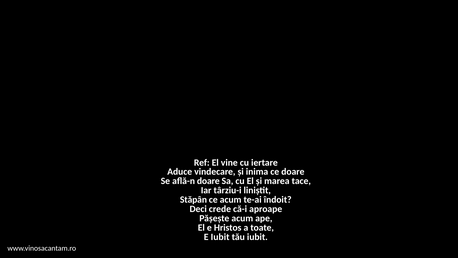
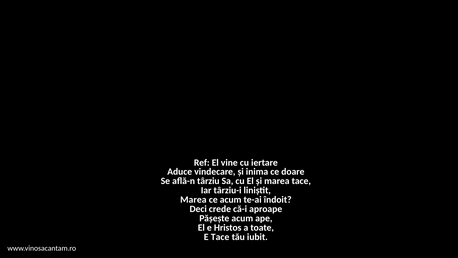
află-n doare: doare -> târziu (208, 181)
Stăpân: Stăpân -> Marea (193, 199)
E Iubit: Iubit -> Tace (220, 236)
